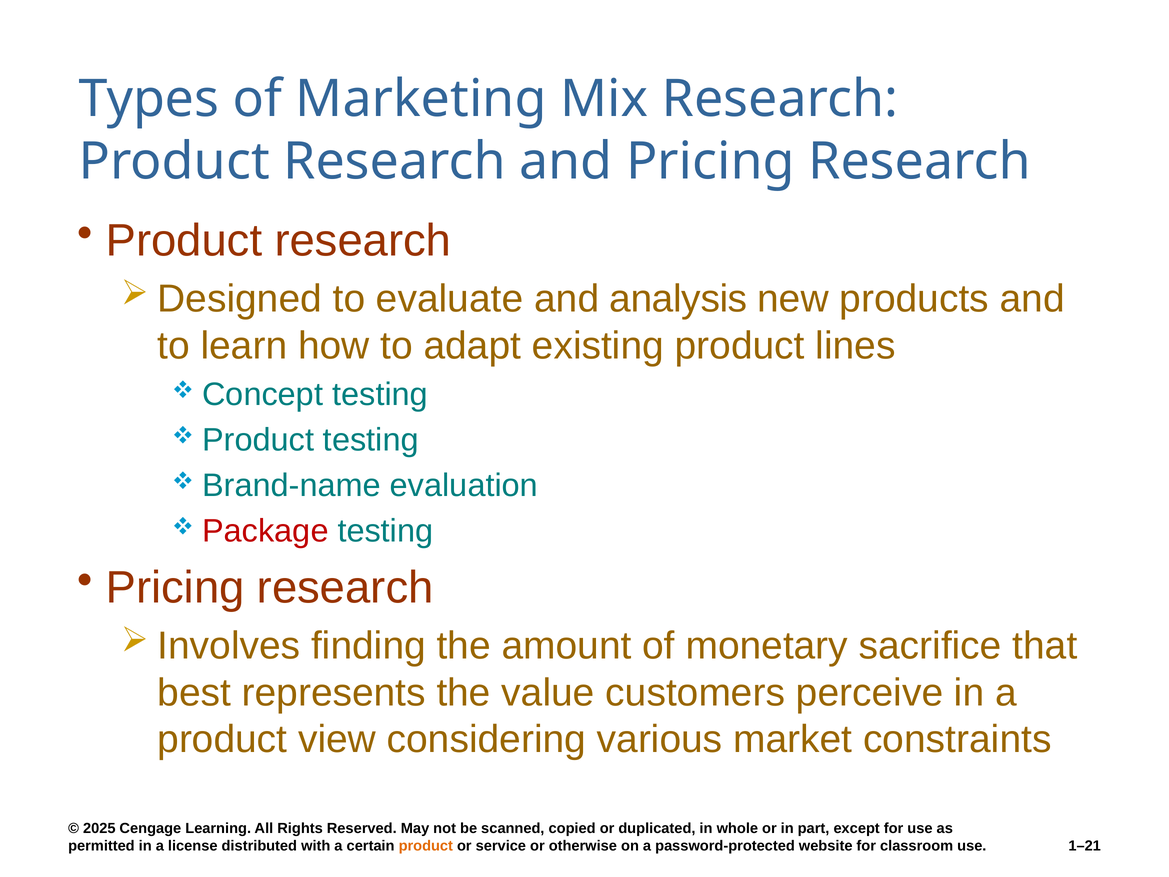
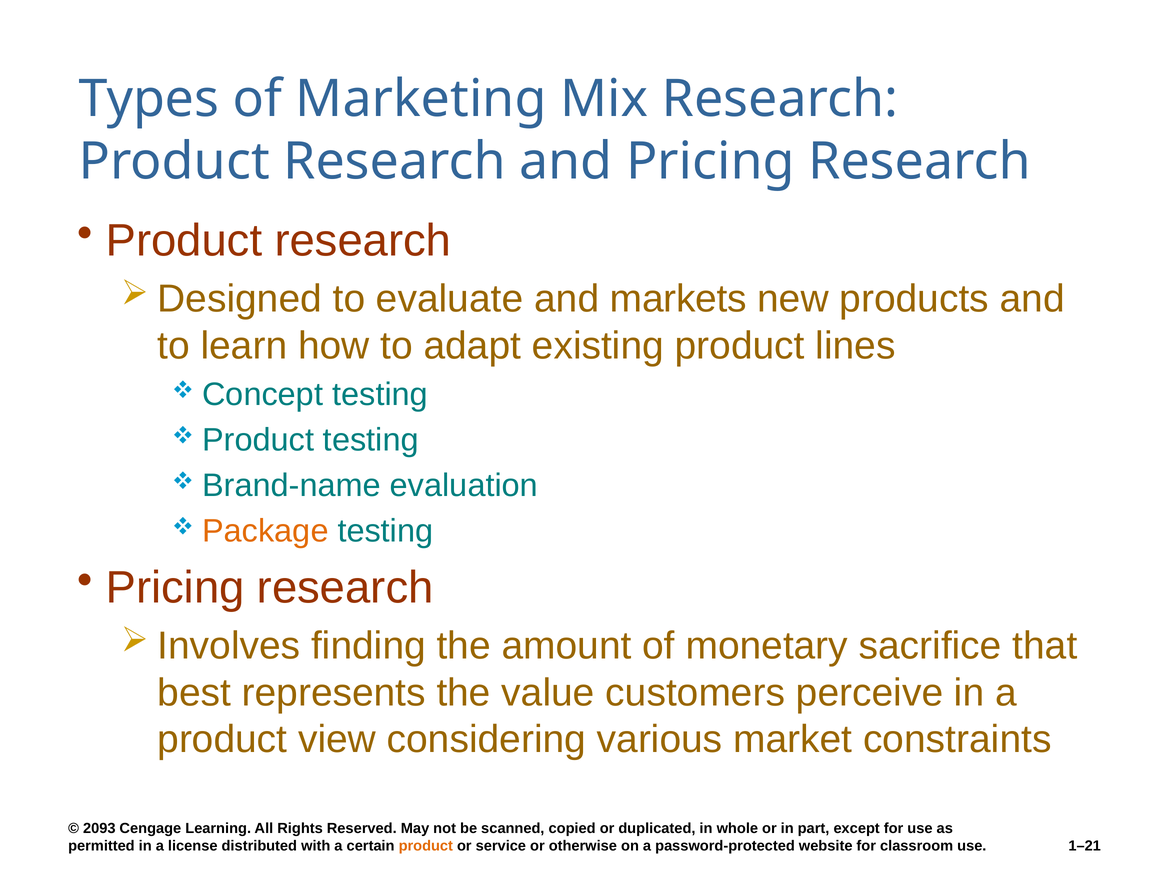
analysis: analysis -> markets (678, 299)
Package colour: red -> orange (265, 531)
2025: 2025 -> 2093 (99, 828)
